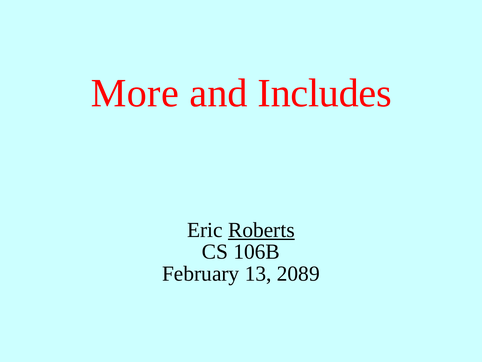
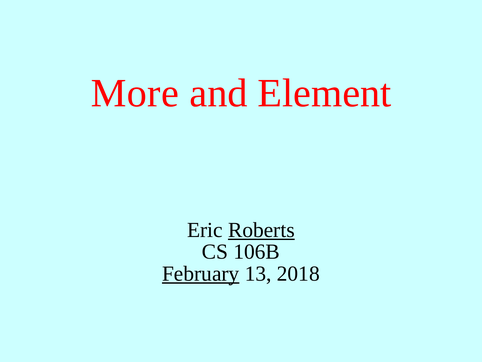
Includes: Includes -> Element (325, 93)
February underline: none -> present (201, 273)
2089: 2089 -> 2018 (298, 273)
